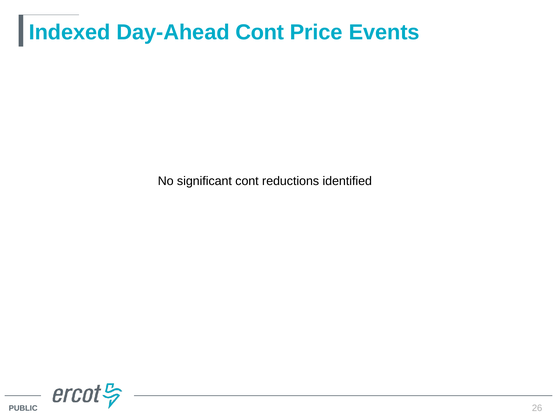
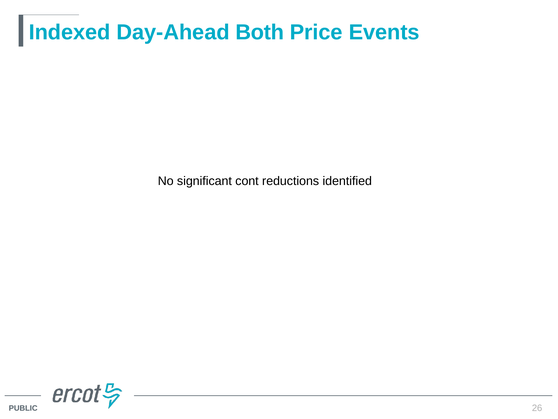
Day-Ahead Cont: Cont -> Both (260, 32)
